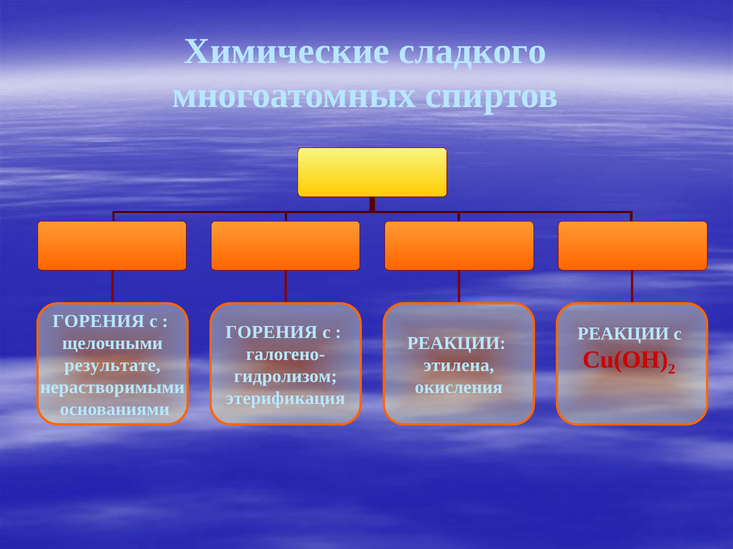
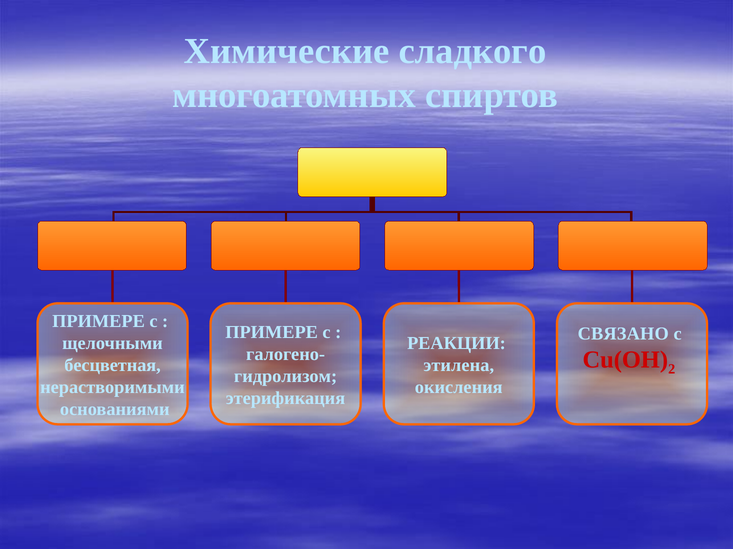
ГОРЕНИЯ: ГОРЕНИЯ -> ПРИМЕРЕ (99, 322)
ГОРЕНИЯ: ГОРЕНИЯ -> ПРИМЕРЕ (272, 333)
РЕАКЦИИ: РЕАКЦИИ -> СВЯЗАНО (623, 334)
результате: результате -> бесцветная (113, 366)
